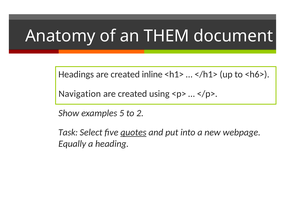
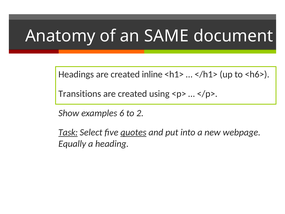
THEM: THEM -> SAME (166, 36)
Navigation: Navigation -> Transitions (80, 94)
5: 5 -> 6 (122, 113)
Task underline: none -> present (68, 132)
